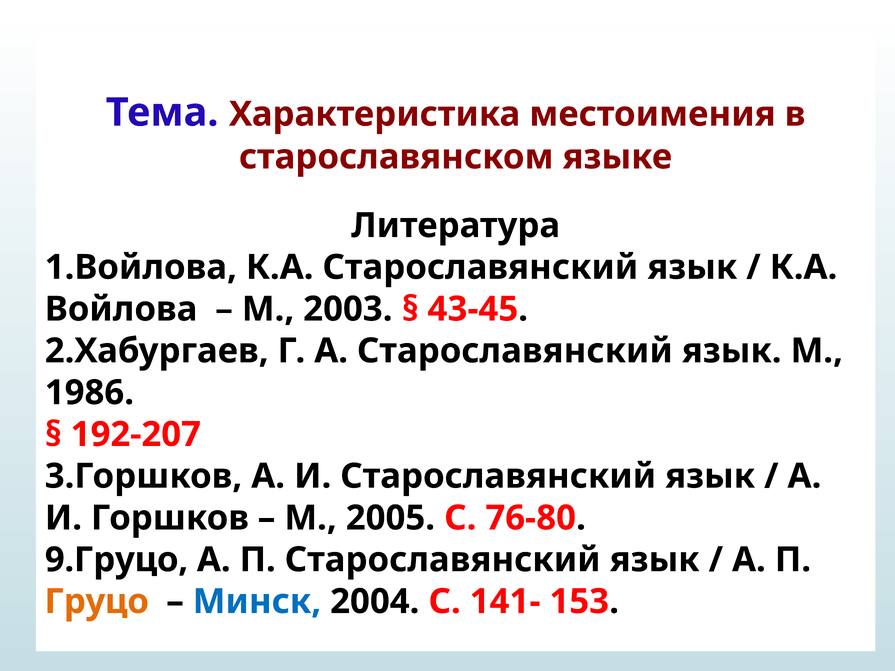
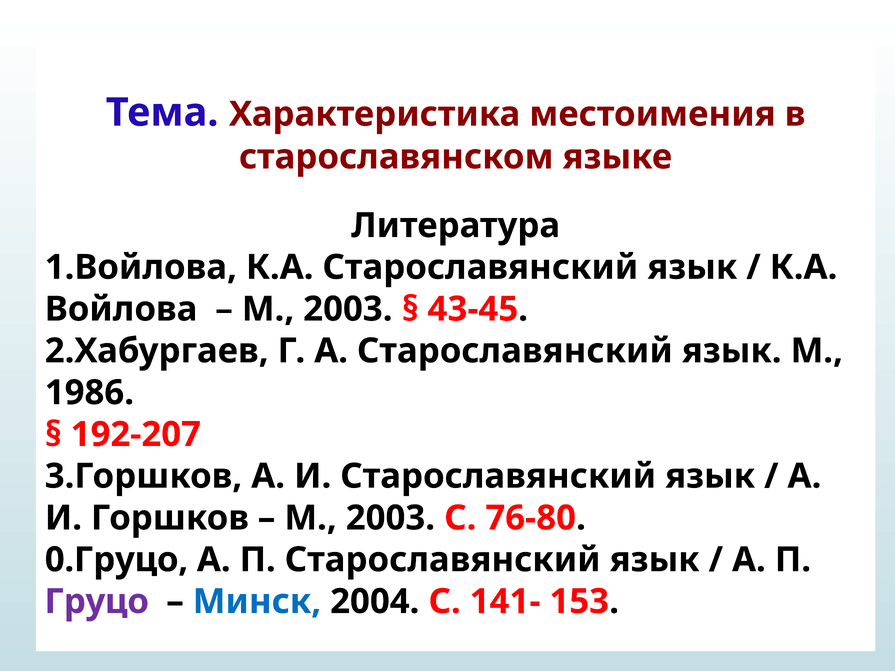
2005: 2005 -> 2003 (390, 518)
9.Груцо: 9.Груцо -> 0.Груцо (116, 560)
Груцо colour: orange -> purple (97, 602)
